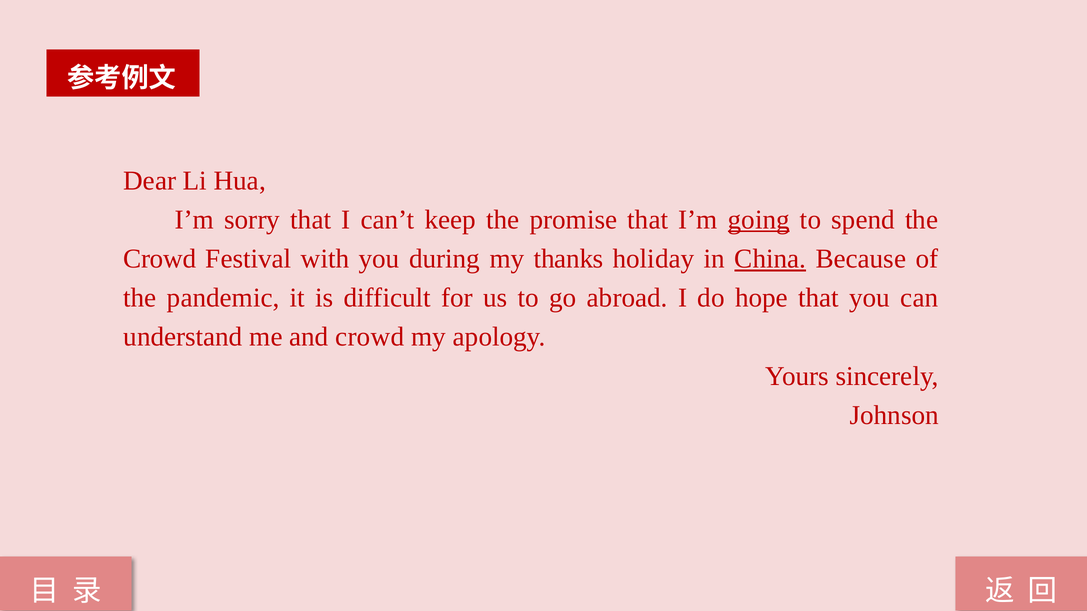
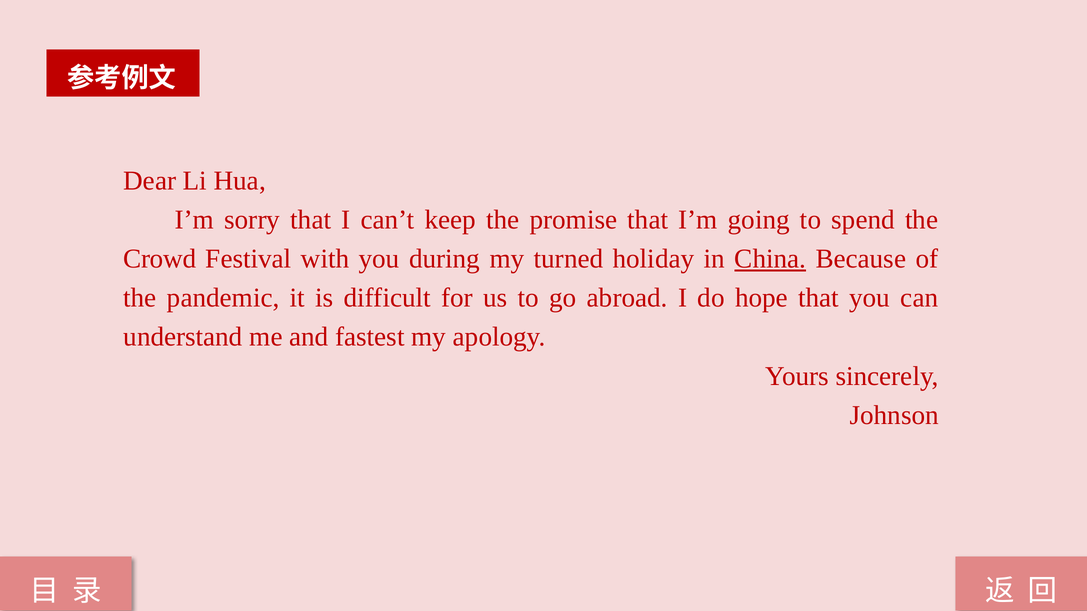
going underline: present -> none (759, 220)
thanks: thanks -> turned (569, 259)
and crowd: crowd -> fastest (370, 337)
